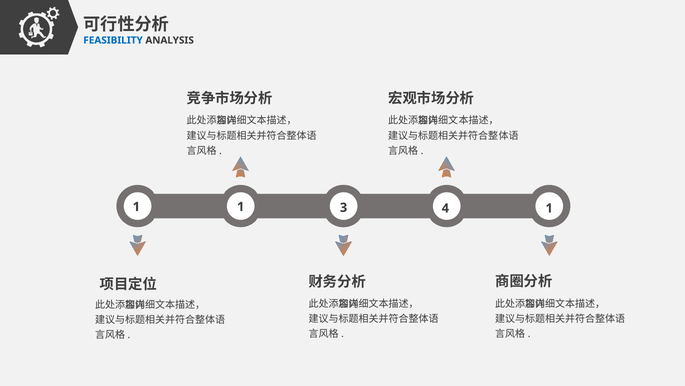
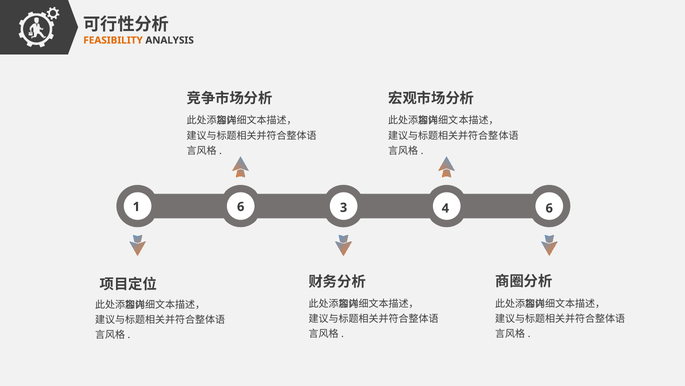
FEASIBILITY colour: blue -> orange (113, 40)
1 1: 1 -> 6 (241, 206)
4 1: 1 -> 6 (549, 208)
